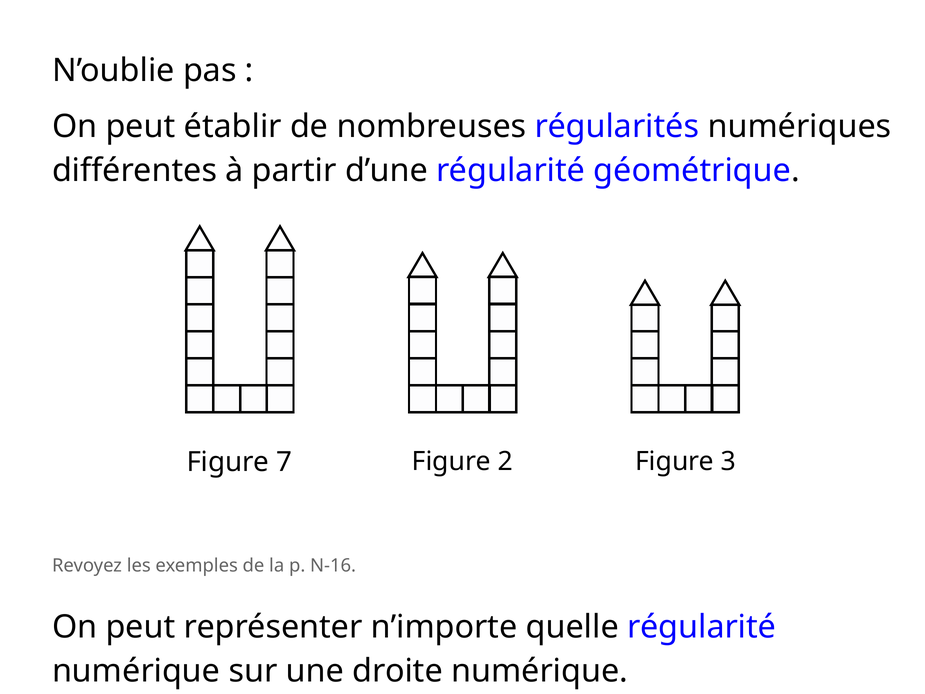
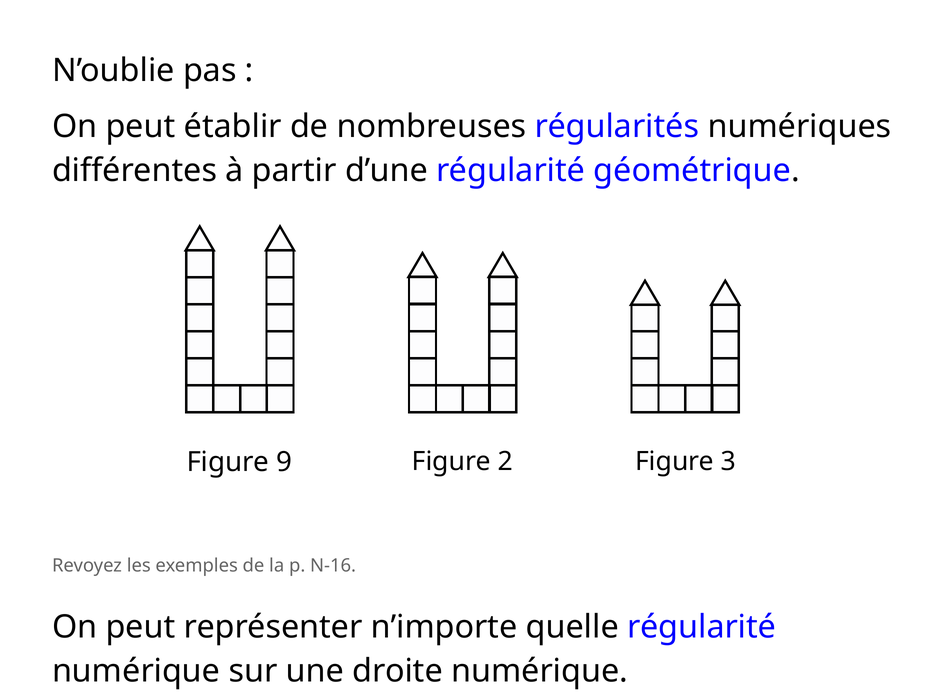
7: 7 -> 9 (284, 462)
